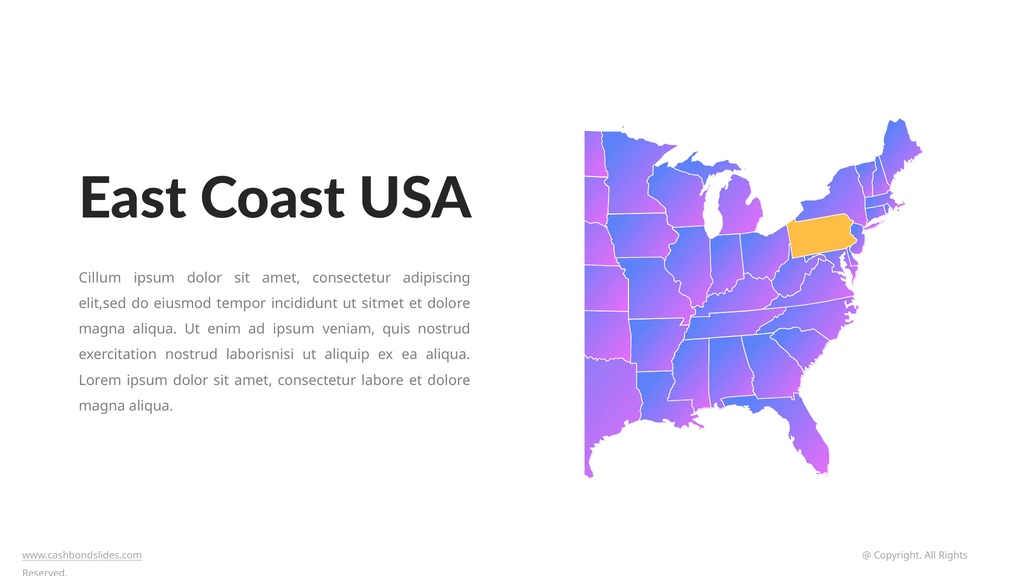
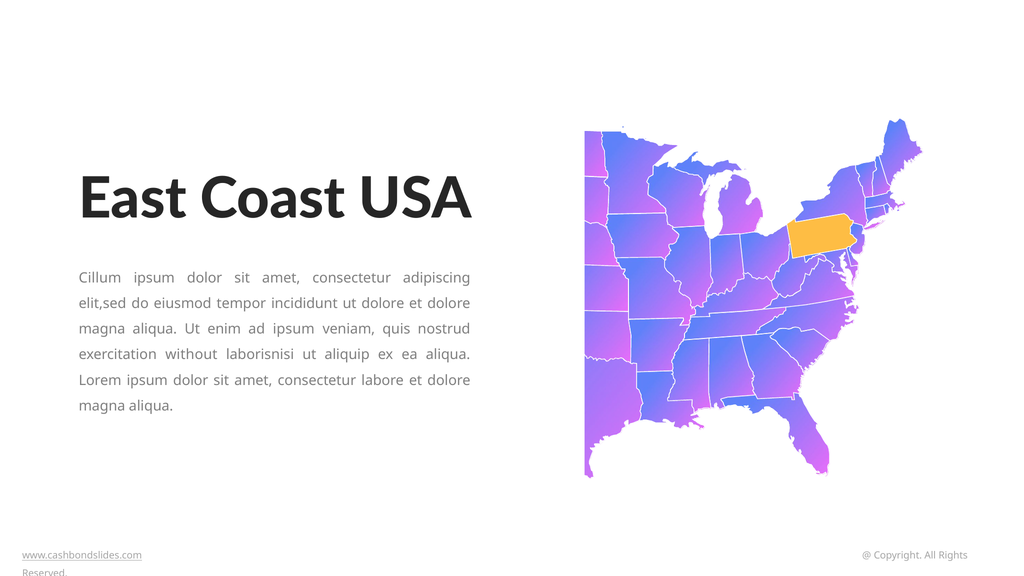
ut sitmet: sitmet -> dolore (383, 304)
exercitation nostrud: nostrud -> without (191, 355)
